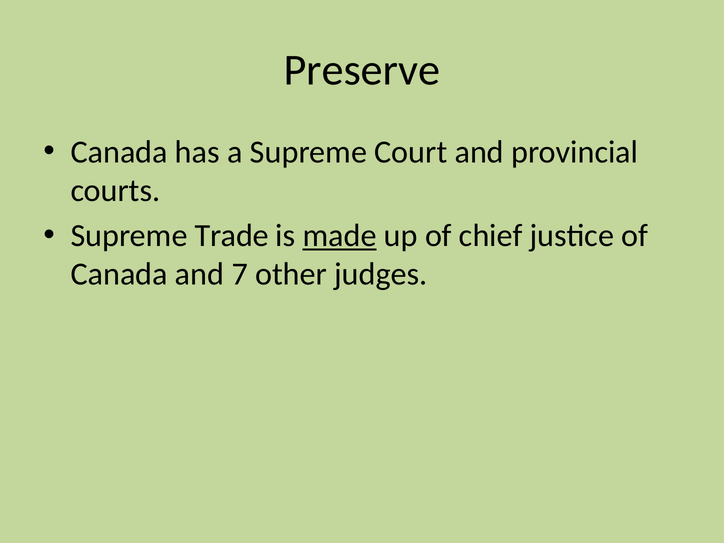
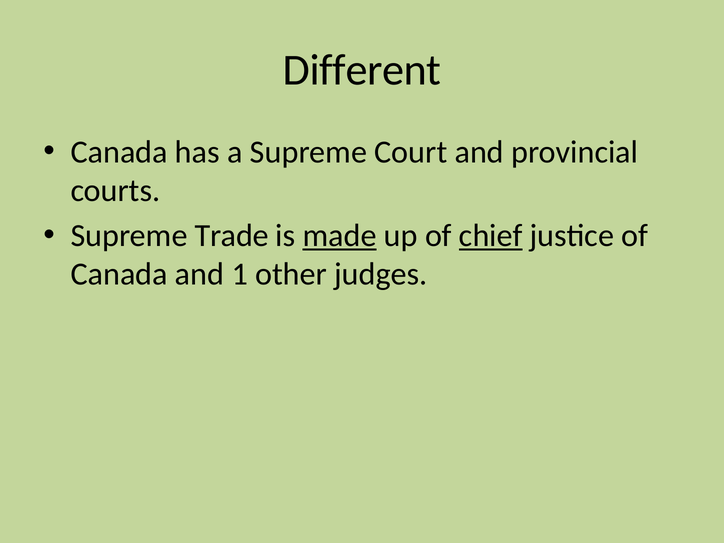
Preserve: Preserve -> Different (362, 70)
chief underline: none -> present (491, 236)
7: 7 -> 1 (240, 274)
